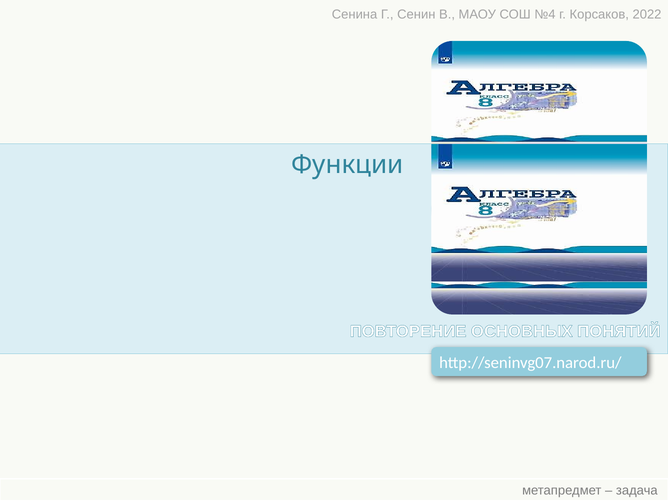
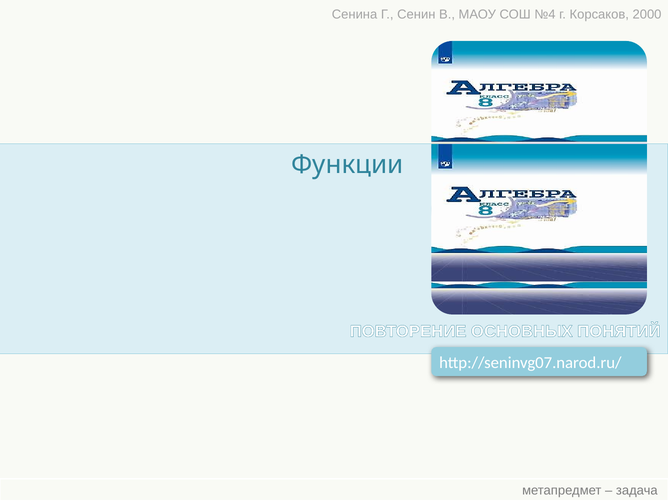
2022: 2022 -> 2000 (647, 15)
